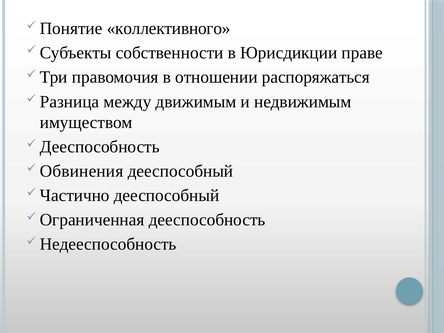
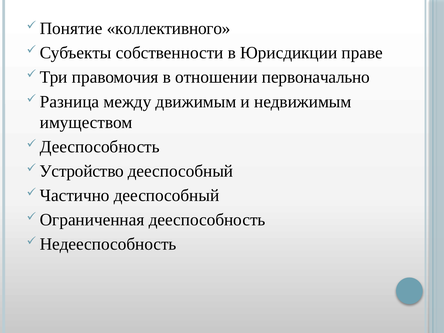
распоряжаться: распоряжаться -> первоначально (316, 77)
Обвинения: Обвинения -> Устройство (82, 171)
